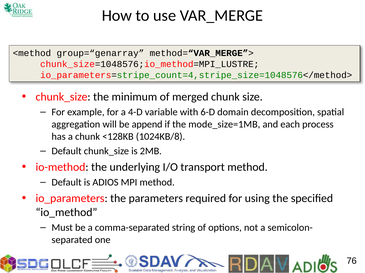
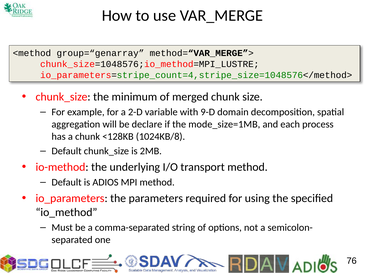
4-D: 4-D -> 2-D (135, 112)
6-D: 6-D -> 9-D (208, 112)
append: append -> declare (147, 125)
